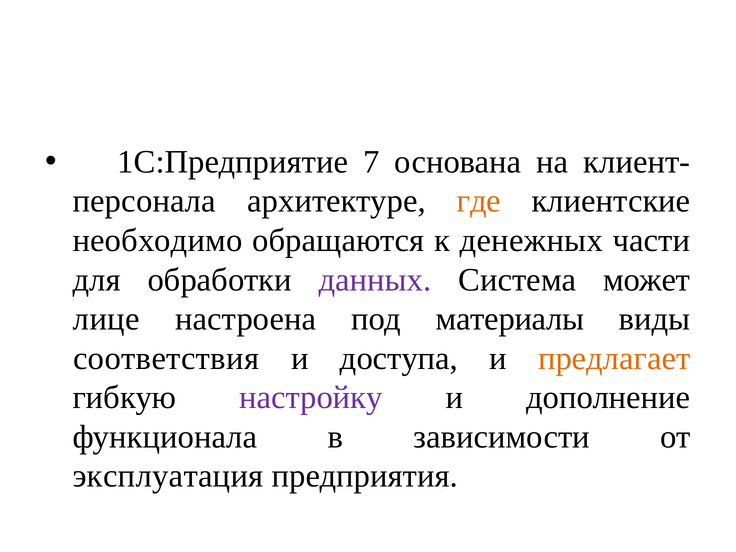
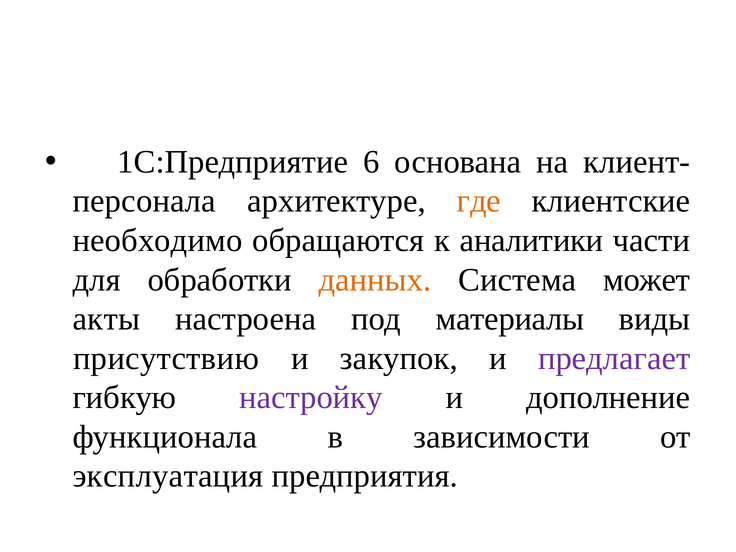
7: 7 -> 6 (371, 162)
денежных: денежных -> аналитики (532, 240)
данных colour: purple -> orange (375, 280)
лице: лице -> акты (106, 319)
соответствия: соответствия -> присутствию (166, 358)
доступа: доступа -> закупок (399, 358)
предлагает colour: orange -> purple (614, 358)
